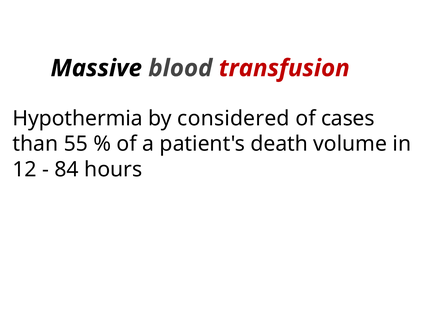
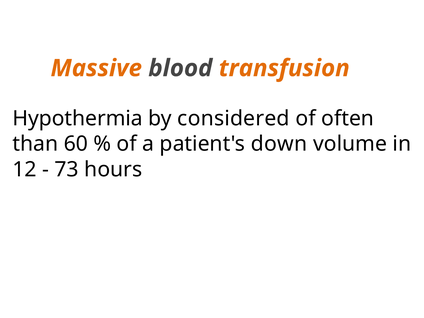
Massive colour: black -> orange (96, 68)
transfusion colour: red -> orange (284, 68)
cases: cases -> often (348, 119)
55: 55 -> 60 (76, 144)
death: death -> down (279, 144)
84: 84 -> 73 (67, 169)
